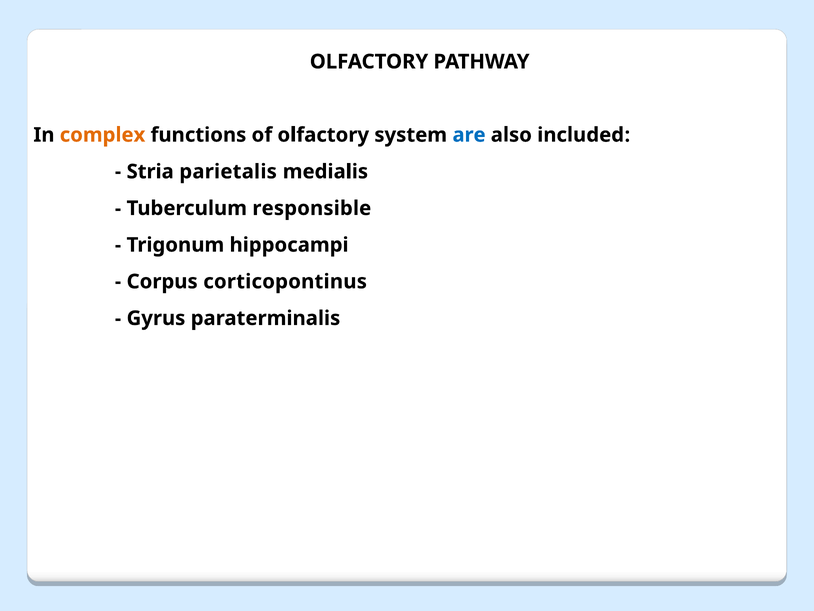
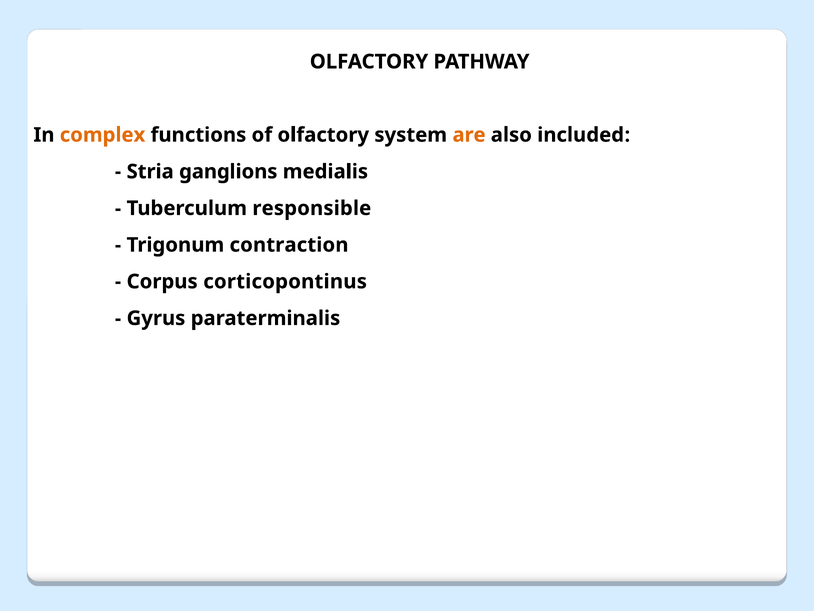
are colour: blue -> orange (469, 135)
parietalis: parietalis -> ganglions (228, 171)
hippocampi: hippocampi -> contraction (289, 245)
